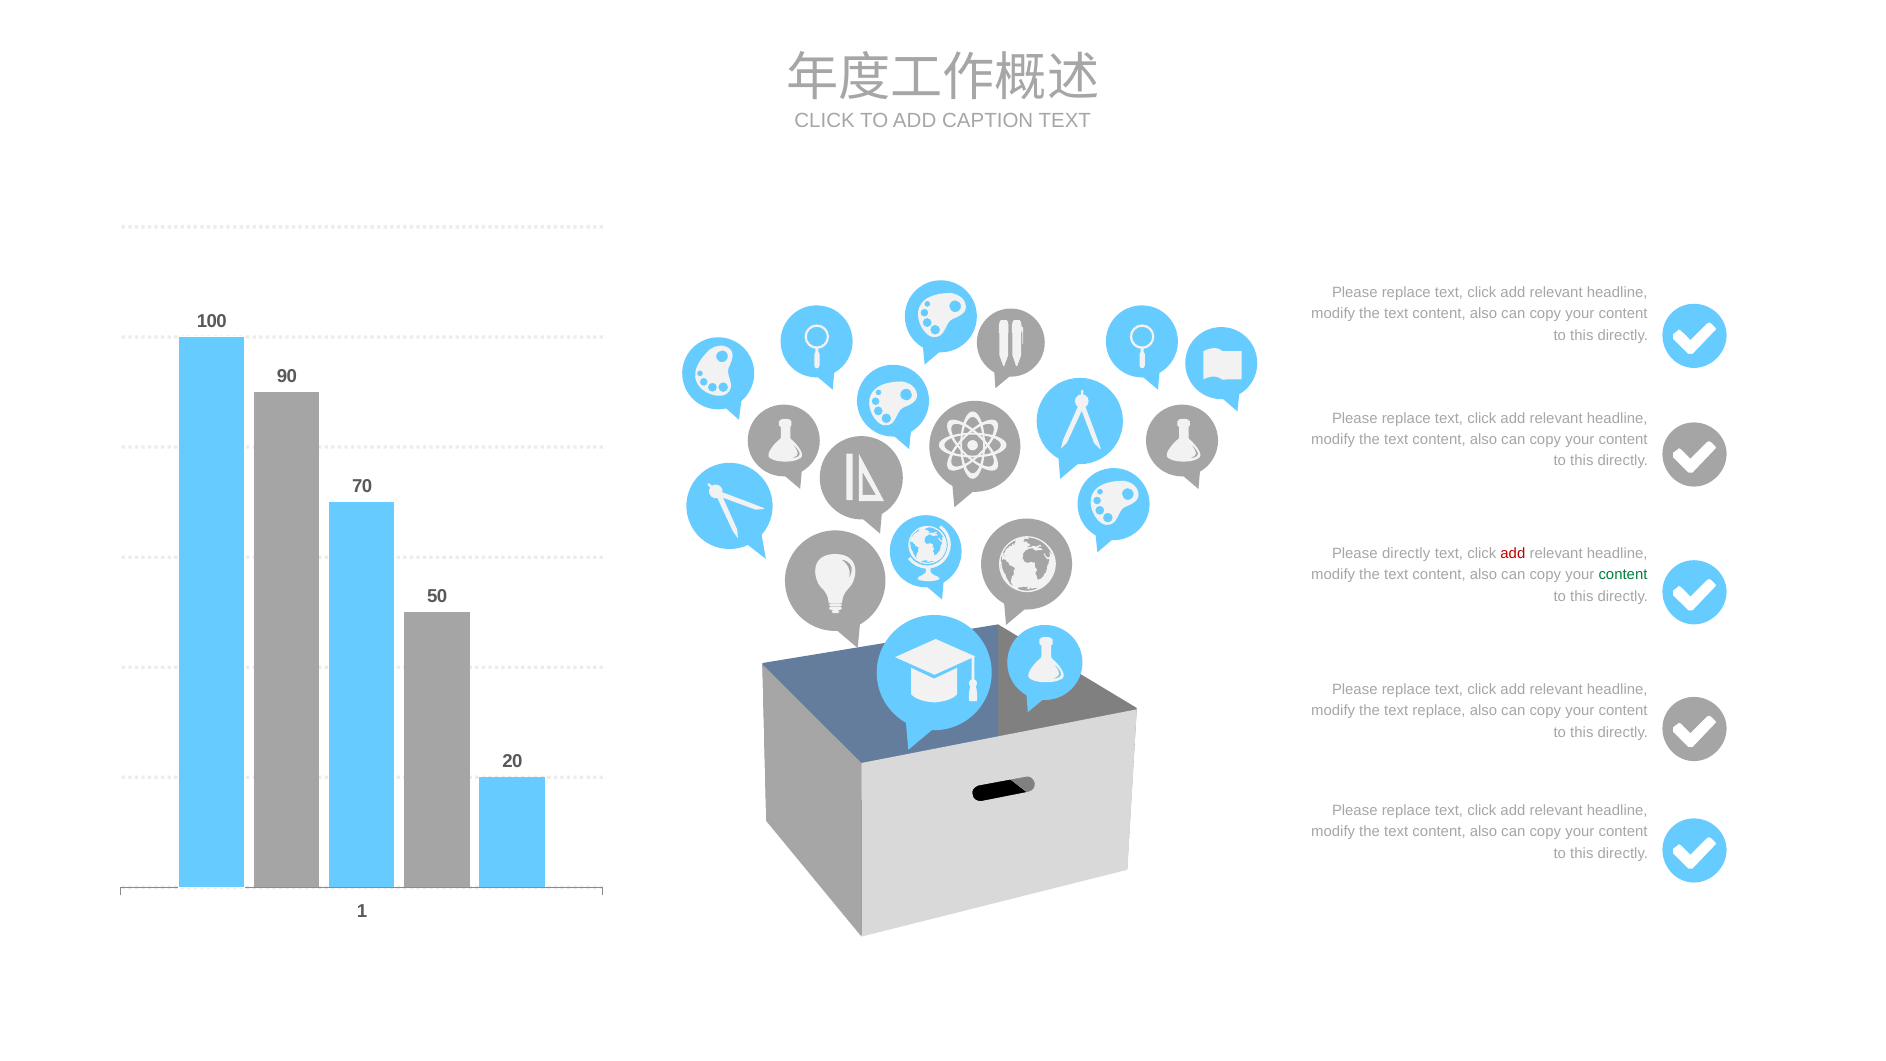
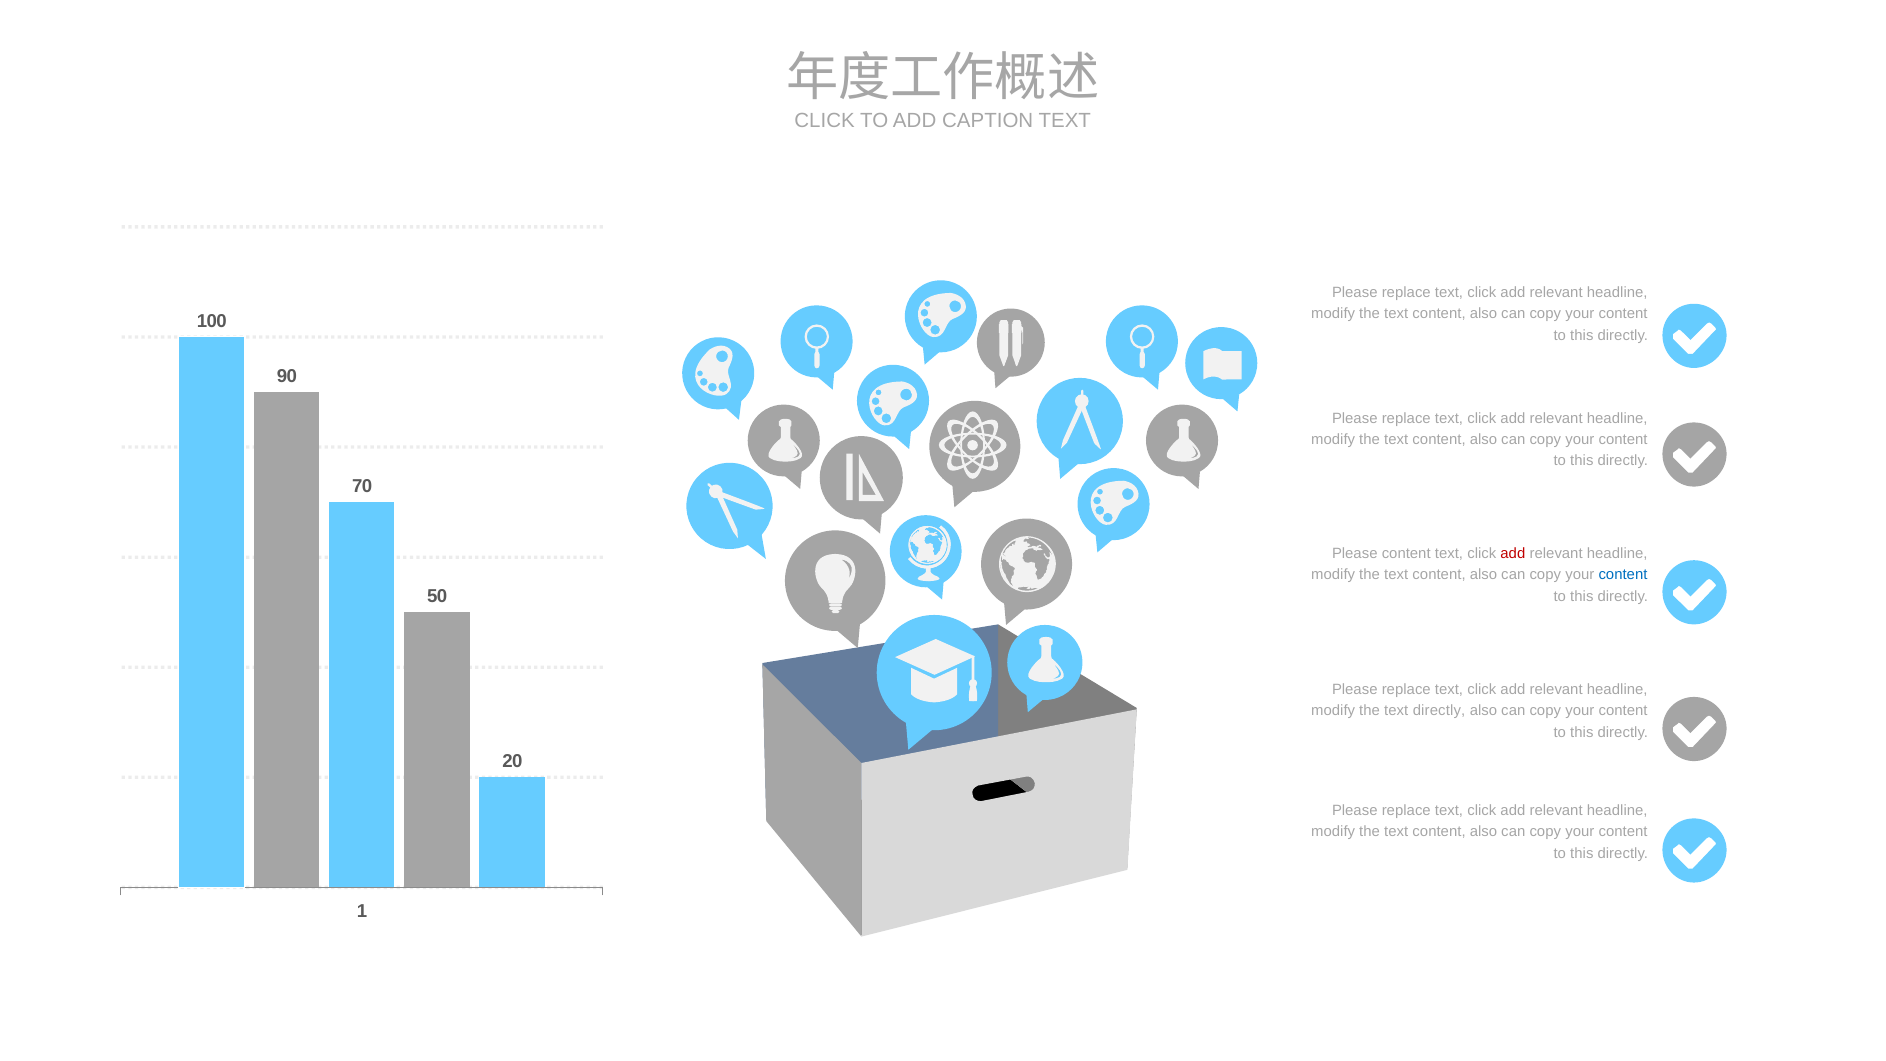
Please directly: directly -> content (1406, 553)
content colour: green -> blue (1623, 575)
text replace: replace -> directly (1439, 711)
